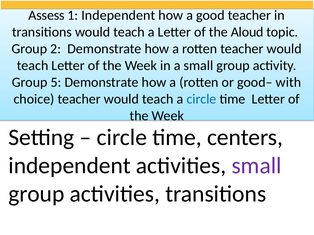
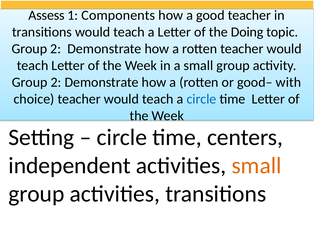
1 Independent: Independent -> Components (118, 15)
Aloud: Aloud -> Doing (247, 32)
5: 5 -> 2 (56, 82)
small colour: purple -> orange (257, 166)
